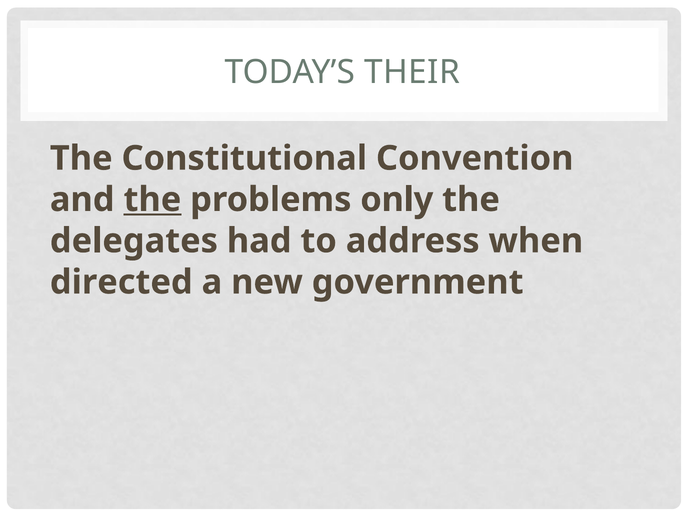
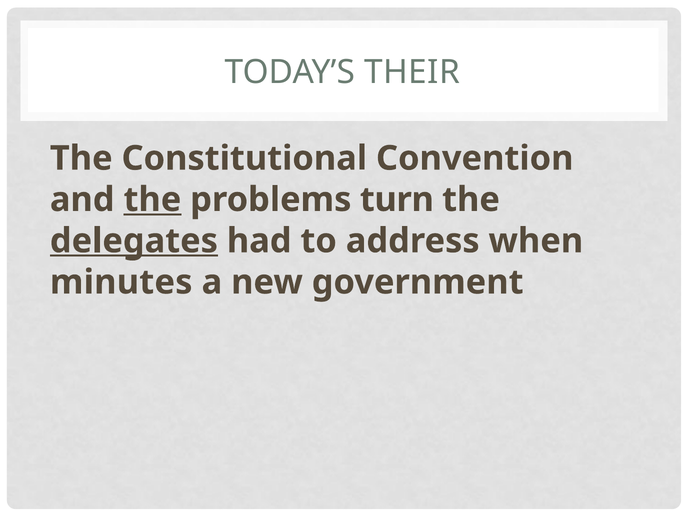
only: only -> turn (397, 200)
delegates underline: none -> present (134, 241)
directed: directed -> minutes (121, 282)
